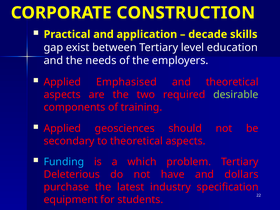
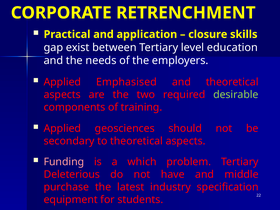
CONSTRUCTION: CONSTRUCTION -> RETRENCHMENT (186, 13)
decade: decade -> closure (208, 34)
Funding colour: light blue -> pink (64, 162)
dollars: dollars -> middle (242, 174)
